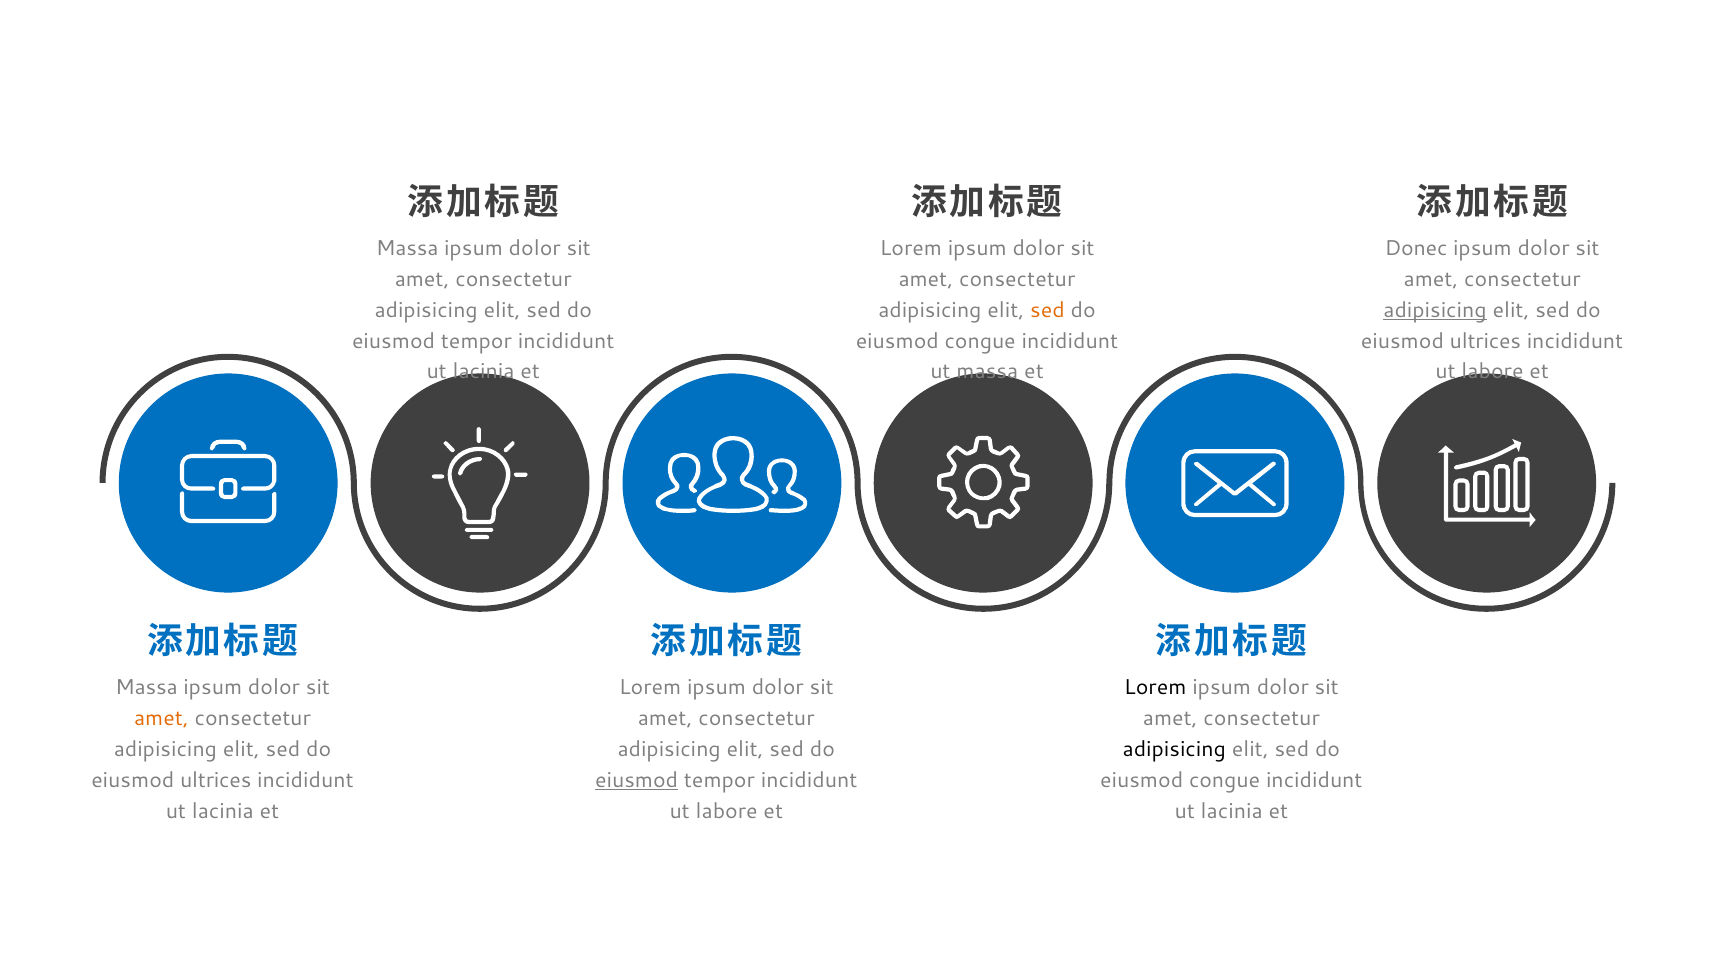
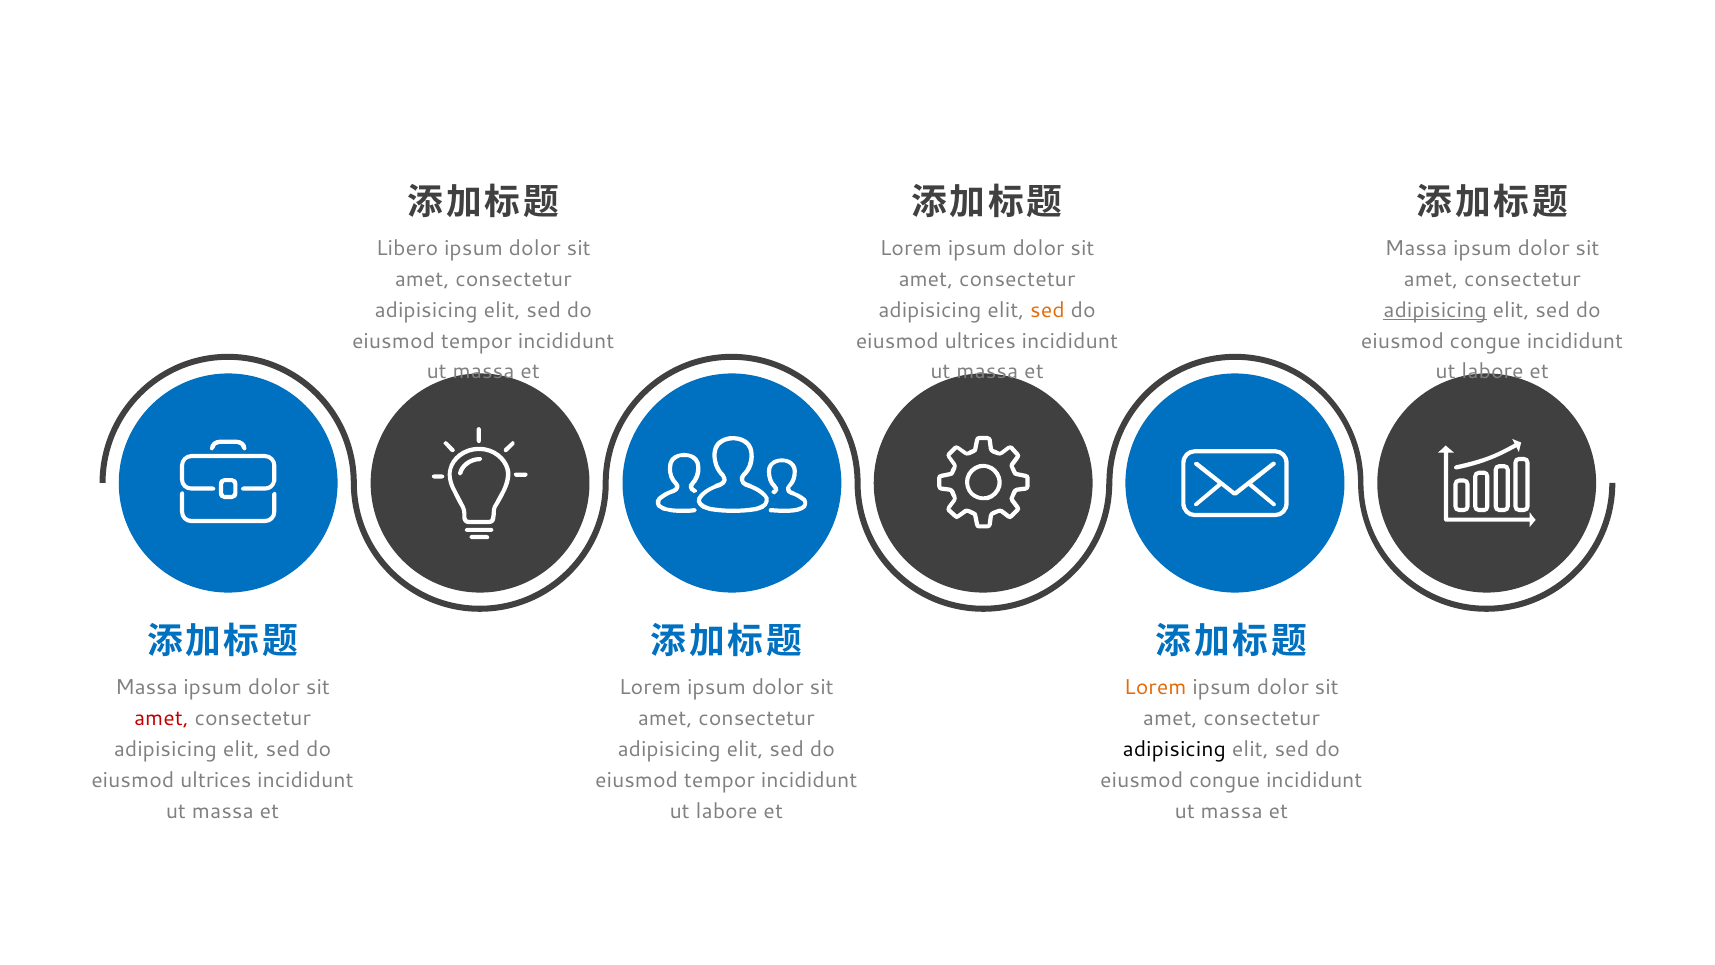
Massa: Massa -> Libero (407, 248)
Donec: Donec -> Massa (1416, 248)
congue: congue -> ultrices (980, 341)
ultrices: ultrices -> congue (1485, 341)
lacinia: lacinia -> massa (484, 372)
Lorem colour: black -> orange (1155, 688)
amet colour: orange -> red (161, 718)
eiusmod underline: present -> none (637, 780)
lacinia: lacinia -> massa (223, 811)
lacinia: lacinia -> massa (1232, 811)
